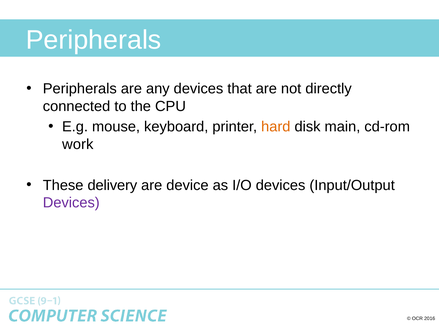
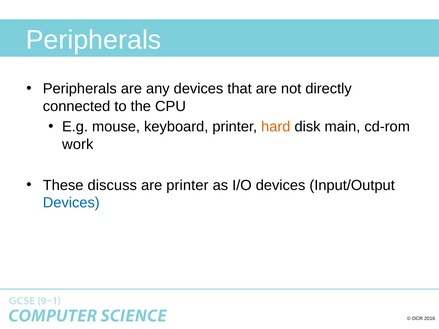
delivery: delivery -> discuss (112, 185)
are device: device -> printer (187, 185)
Devices colour: purple -> blue (71, 203)
